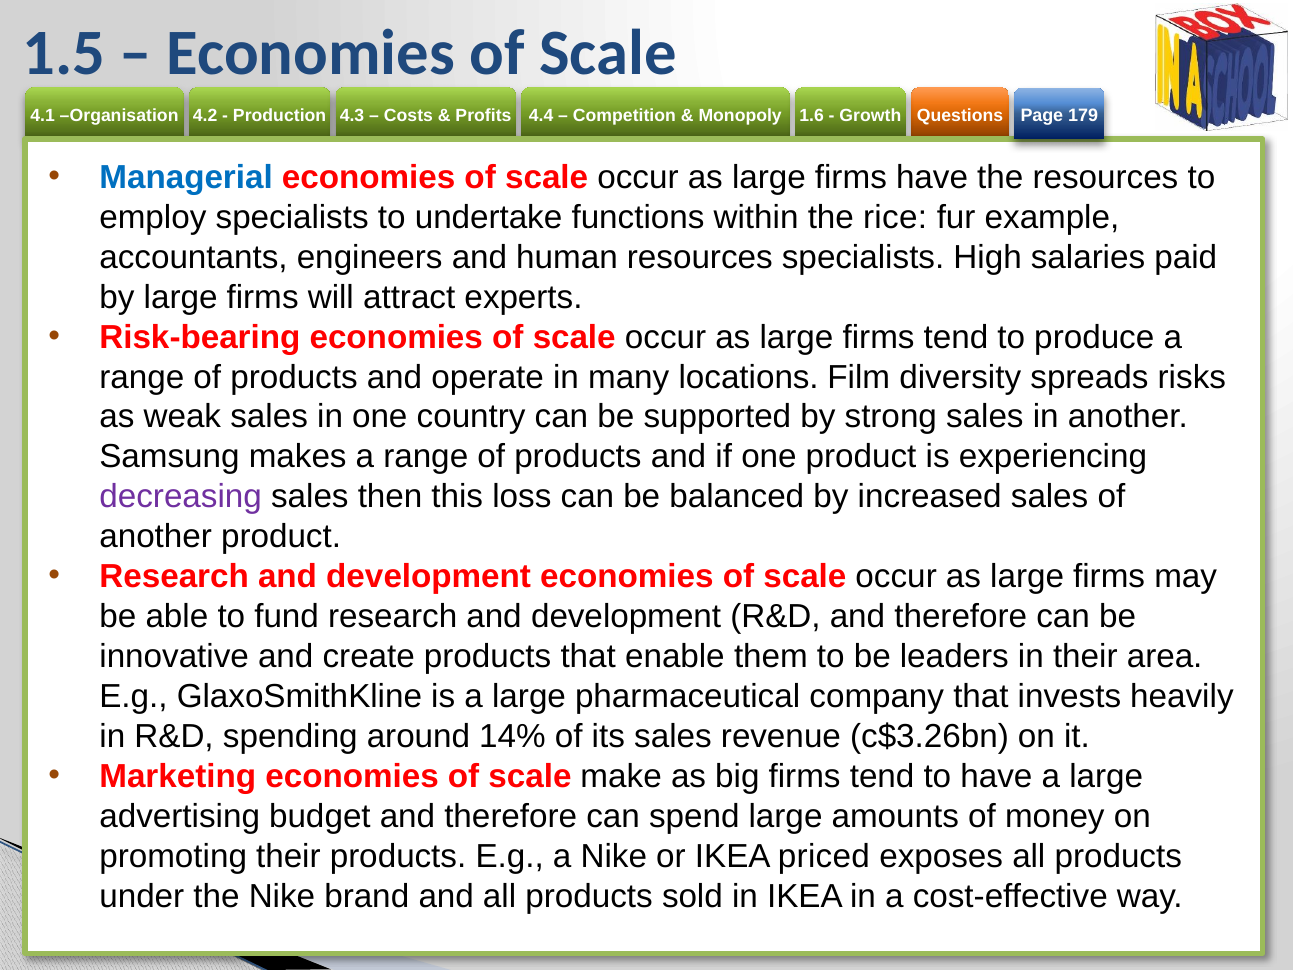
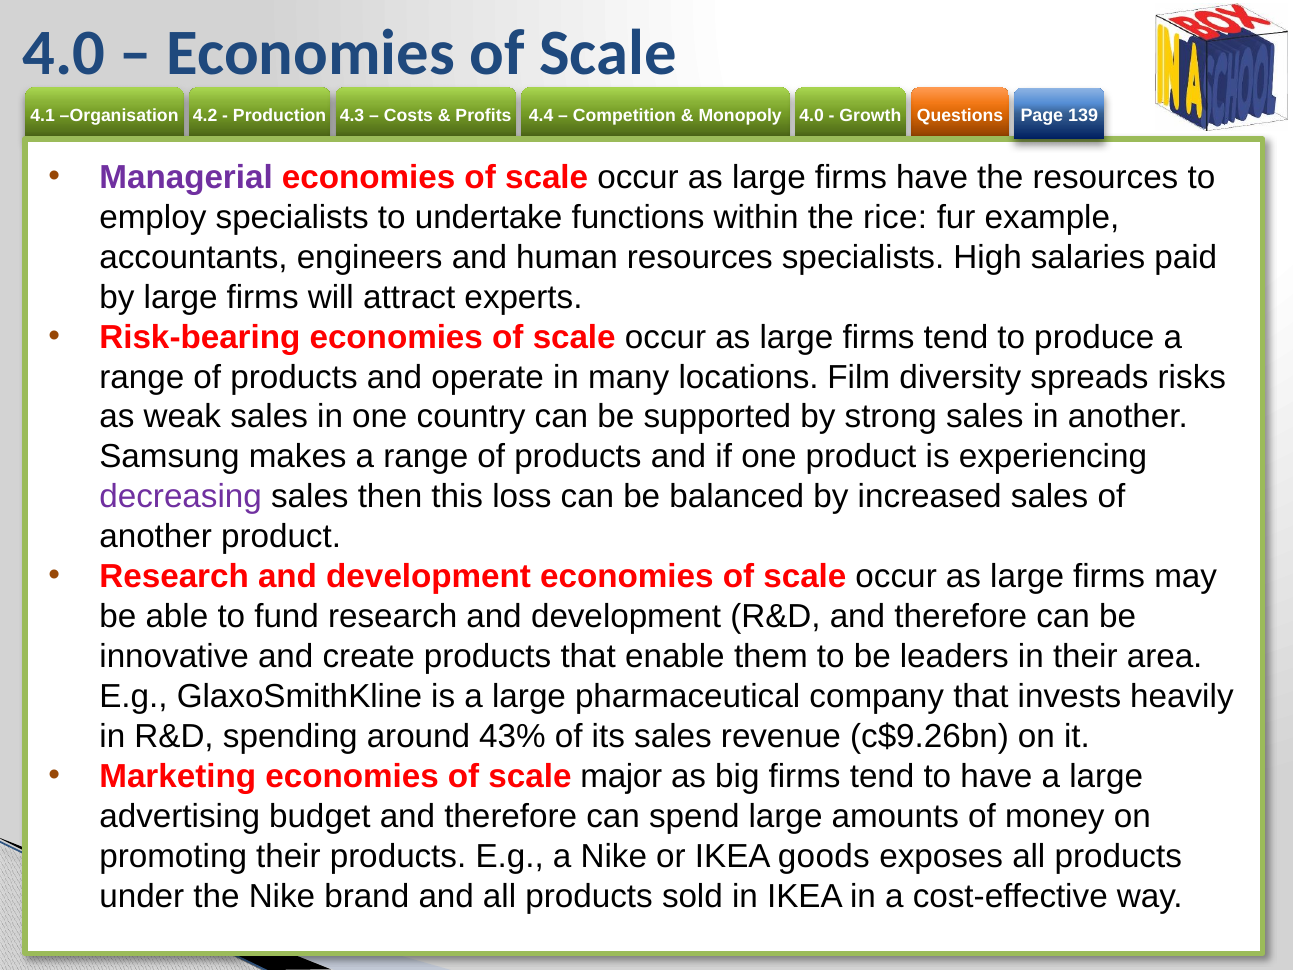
1.5: 1.5 -> 4.0 (64, 53)
1.6: 1.6 -> 4.0 (812, 115)
179: 179 -> 139 (1083, 116)
Managerial colour: blue -> purple (186, 177)
14%: 14% -> 43% (512, 736)
c$3.26bn: c$3.26bn -> c$9.26bn (929, 736)
make: make -> major (621, 776)
priced: priced -> goods (824, 856)
